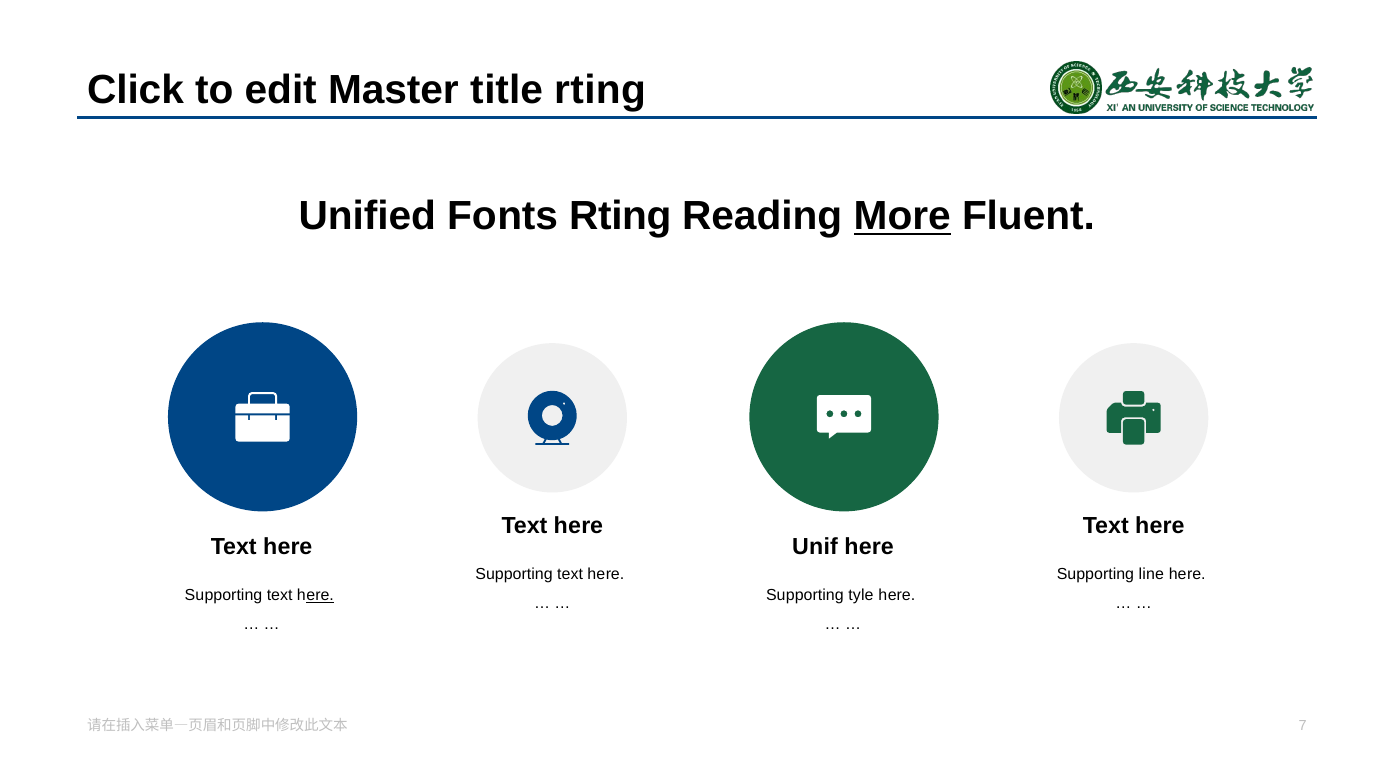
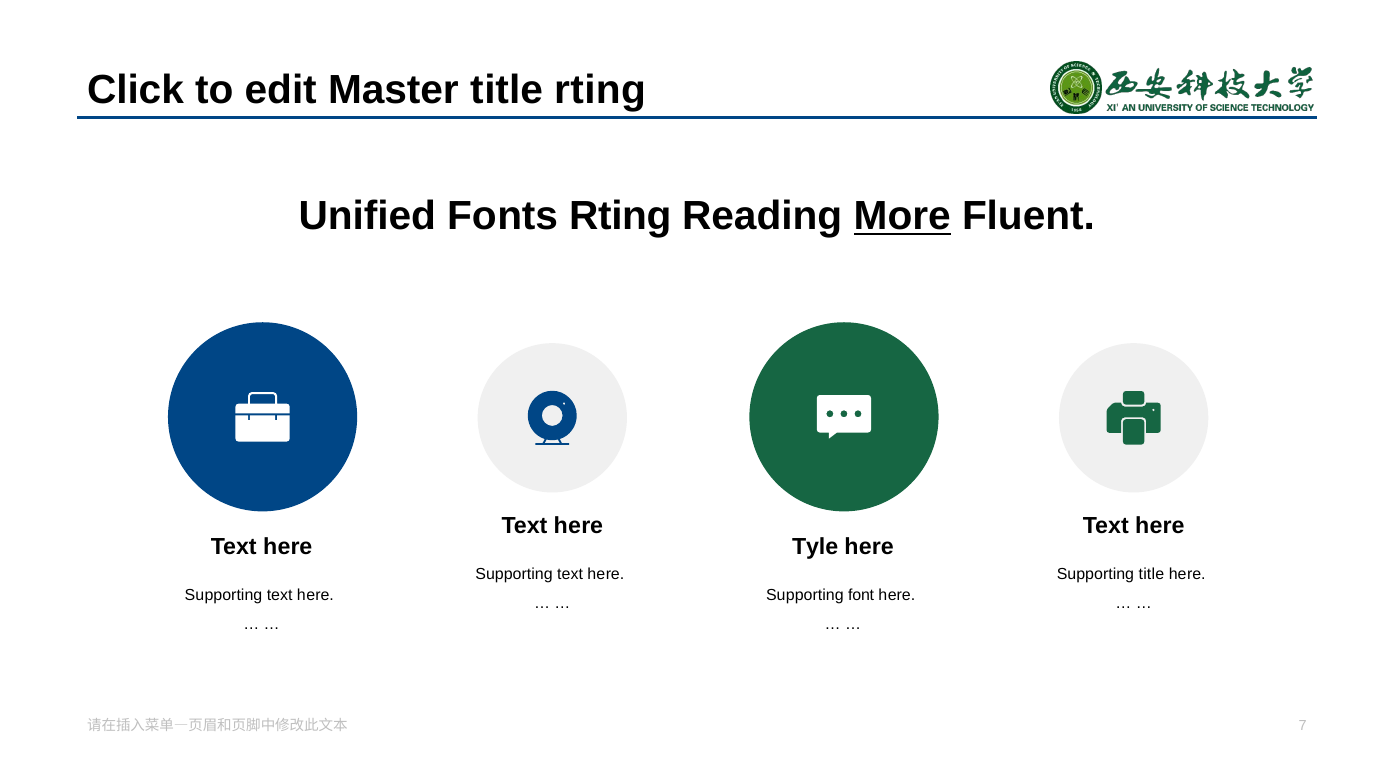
Unif: Unif -> Tyle (815, 546)
line: line -> title (1151, 575)
ere underline: present -> none (320, 596)
tyle: tyle -> font (861, 596)
